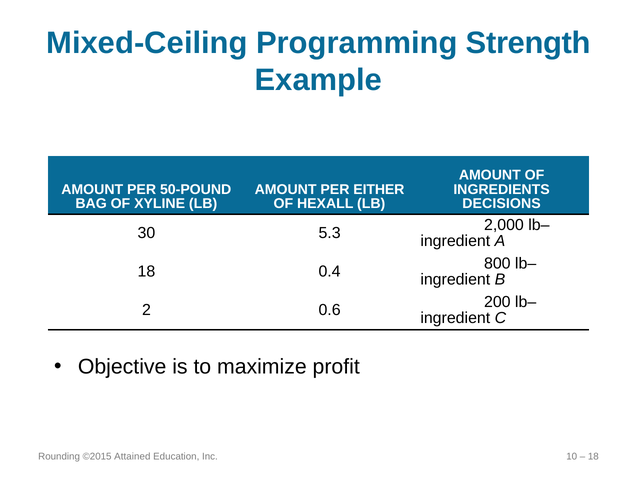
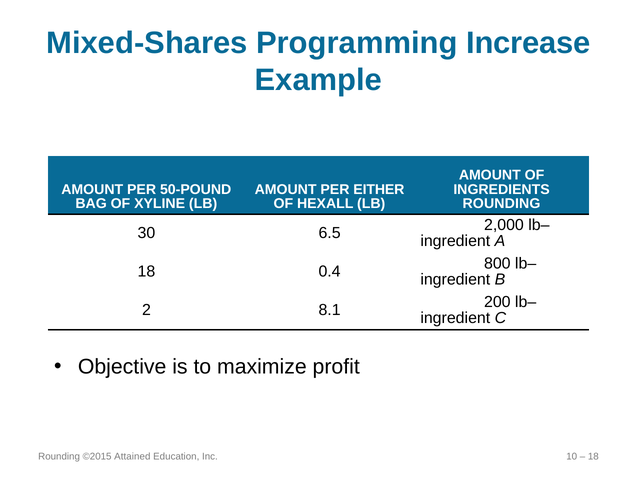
Mixed-Ceiling: Mixed-Ceiling -> Mixed-Shares (147, 43)
Strength: Strength -> Increase (528, 43)
DECISIONS: DECISIONS -> ROUNDING (501, 203)
5.3: 5.3 -> 6.5 (330, 233)
0.6: 0.6 -> 8.1 (330, 310)
